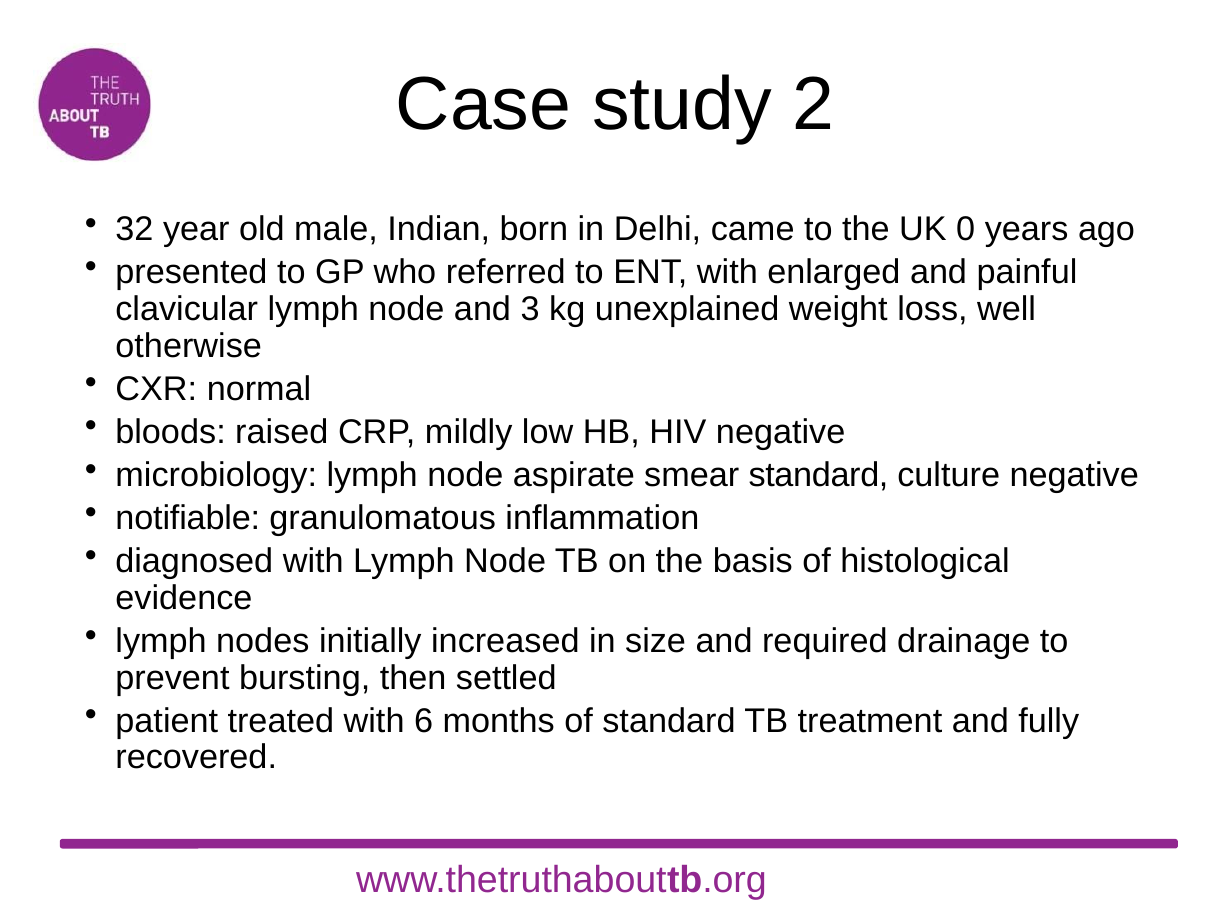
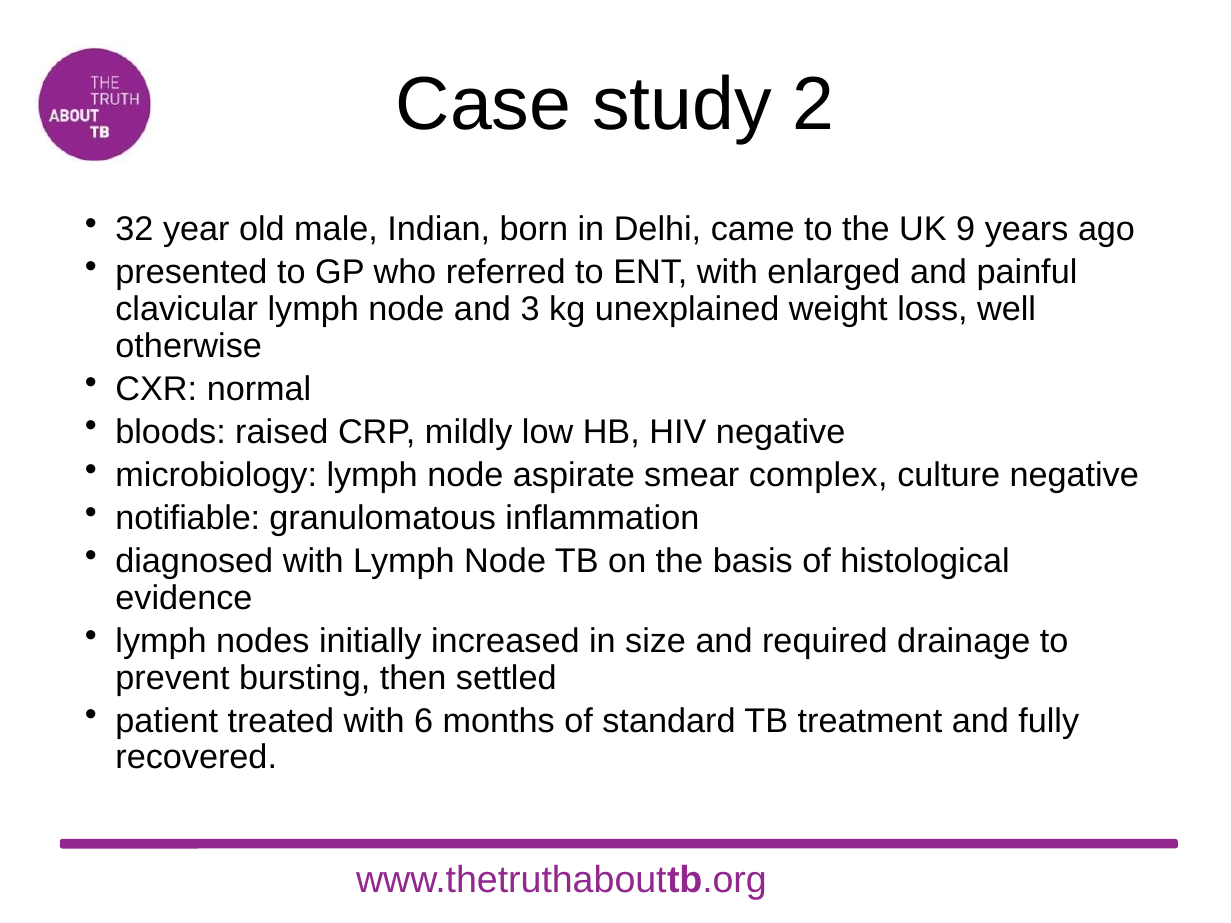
0: 0 -> 9 (966, 229)
smear standard: standard -> complex (818, 475)
